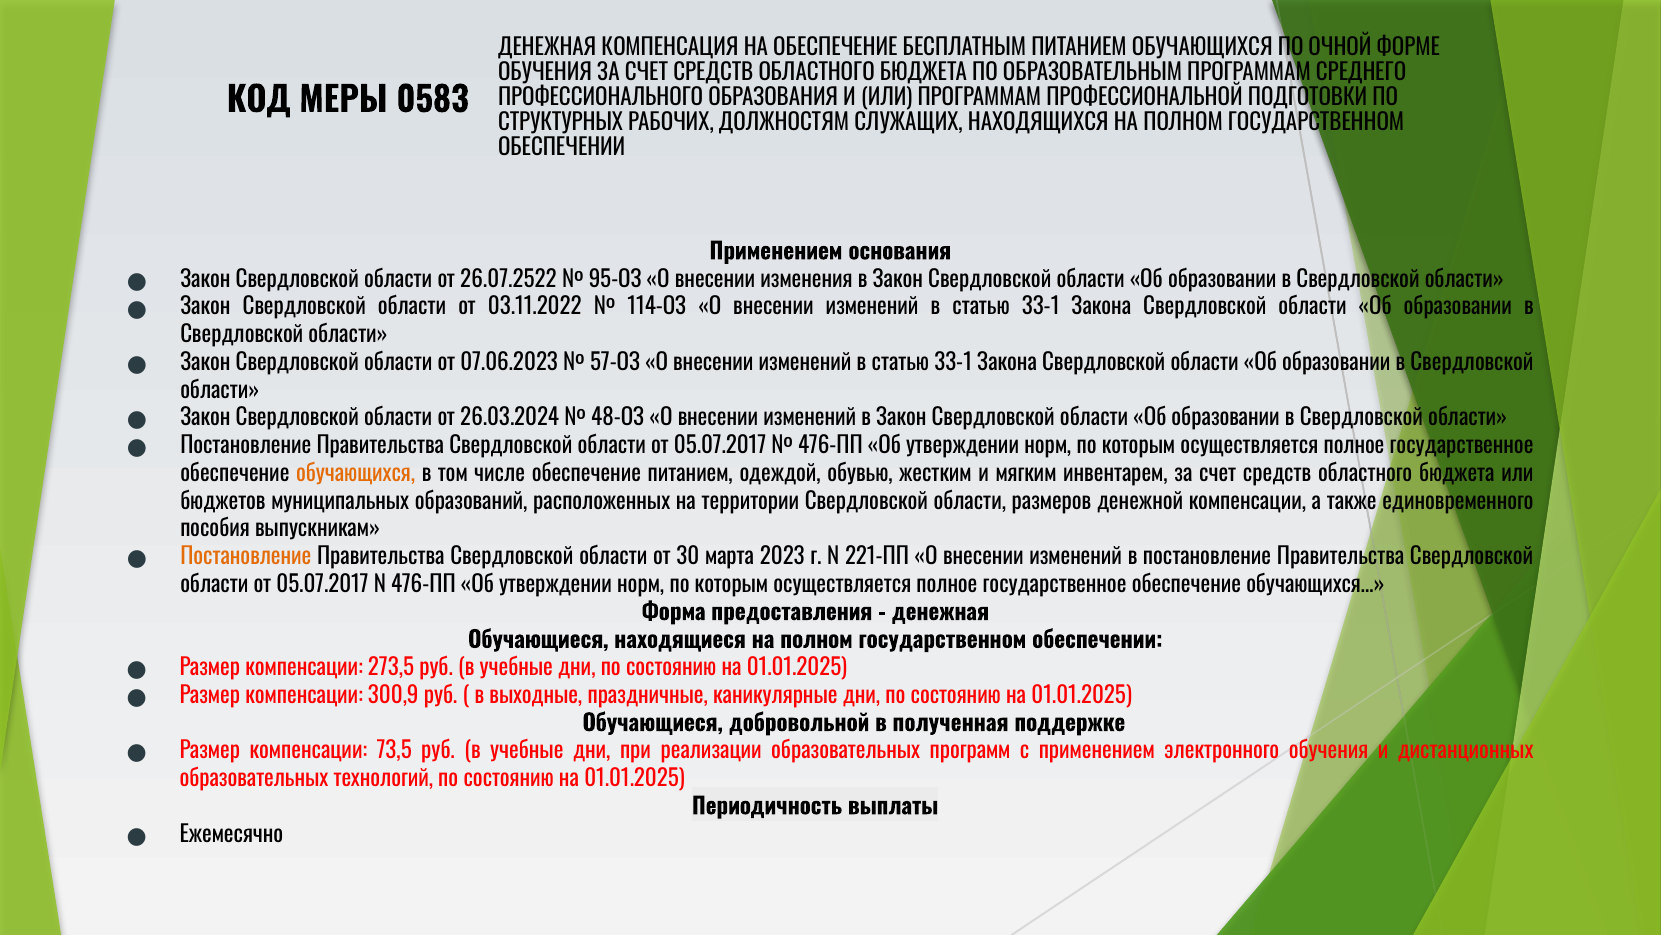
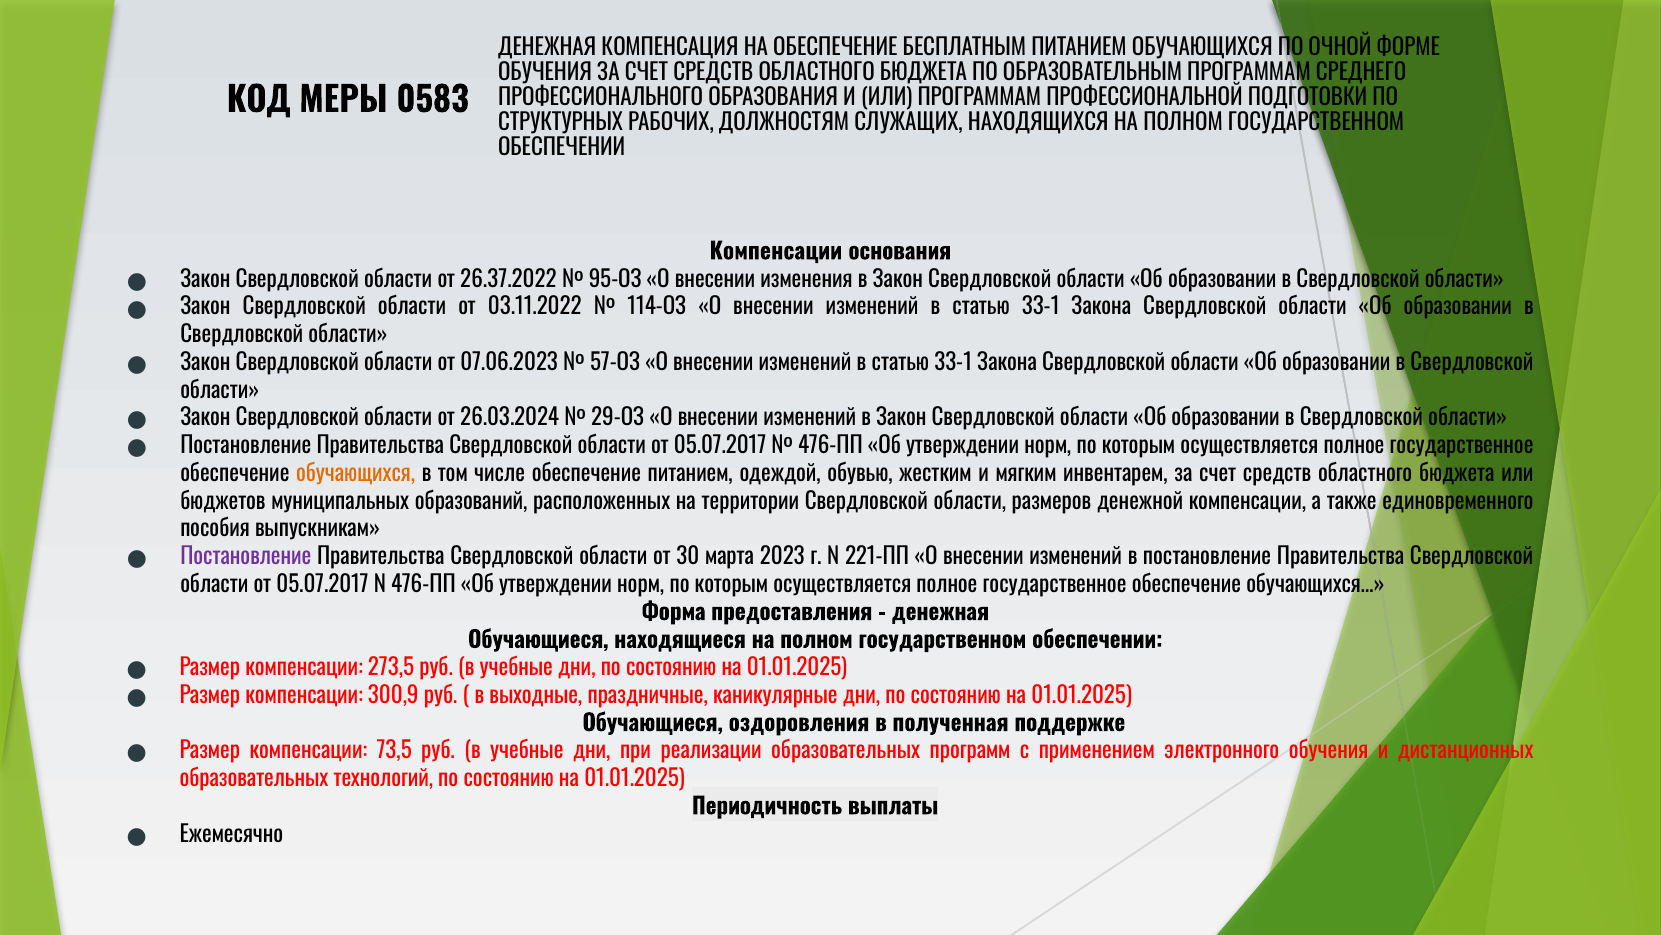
Применением: Применением -> Компенсации (776, 252)
26.07.2522: 26.07.2522 -> 26.37.2022 (508, 279)
48-ОЗ: 48-ОЗ -> 29-ОЗ (618, 418)
Постановление colour: orange -> purple (246, 557)
добровольной: добровольной -> оздоровления (799, 723)
